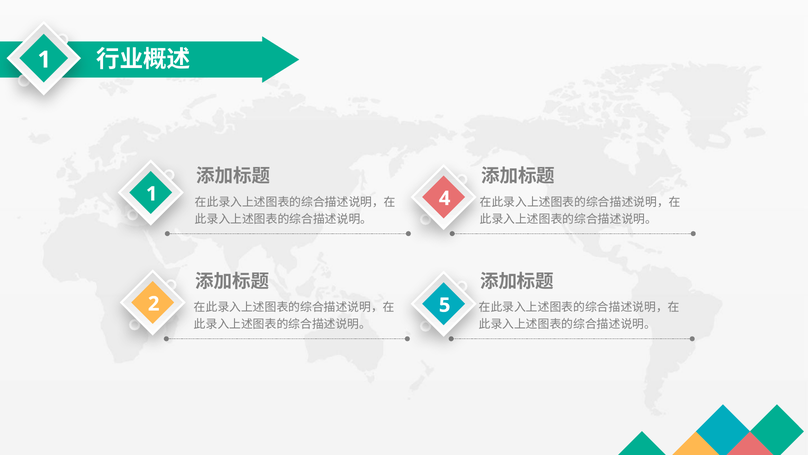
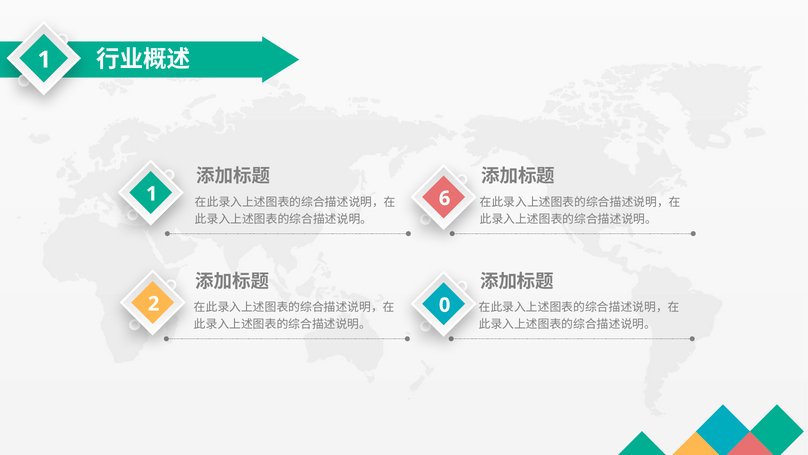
4: 4 -> 6 (445, 198)
5: 5 -> 0 (445, 305)
